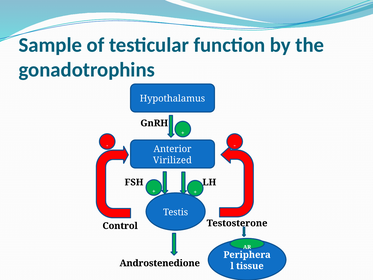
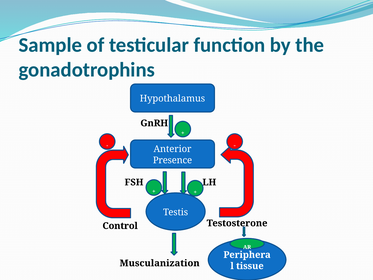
Virilized: Virilized -> Presence (173, 160)
Androstenedione: Androstenedione -> Musculanization (160, 263)
